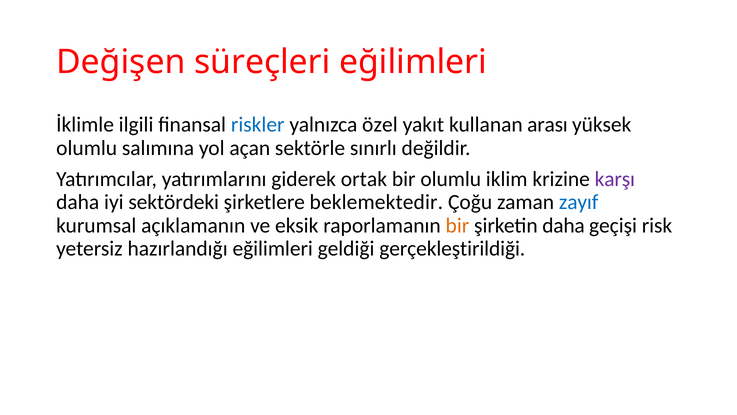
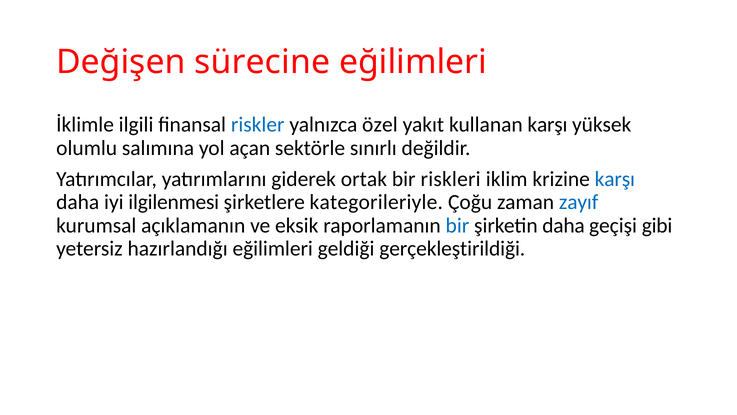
süreçleri: süreçleri -> sürecine (262, 62)
kullanan arası: arası -> karşı (547, 125)
bir olumlu: olumlu -> riskleri (451, 179)
karşı colour: purple -> blue (615, 179)
sektördeki: sektördeki -> ilgilenmesi (174, 202)
beklemektedir: beklemektedir -> kategorileriyle (376, 202)
bir colour: orange -> blue (457, 225)
risk: risk -> gibi (657, 225)
